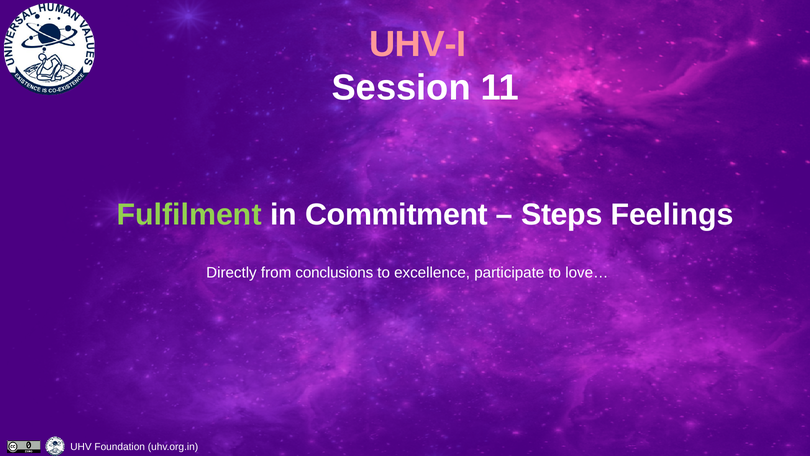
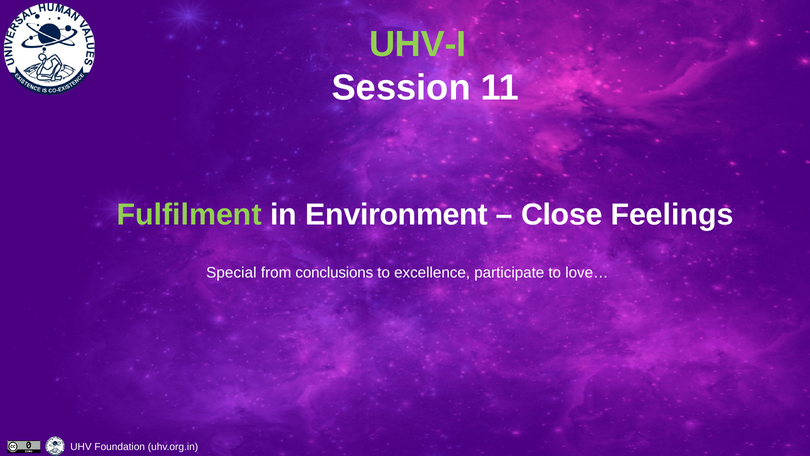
UHV-I colour: pink -> light green (418, 44)
Commitment: Commitment -> Environment (397, 215)
Steps: Steps -> Close (562, 215)
Directly: Directly -> Special (231, 272)
